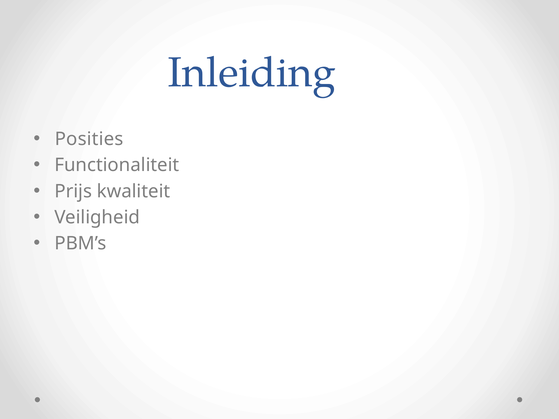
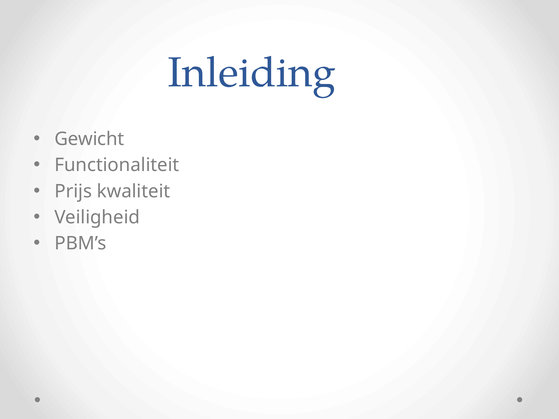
Posities: Posities -> Gewicht (89, 139)
